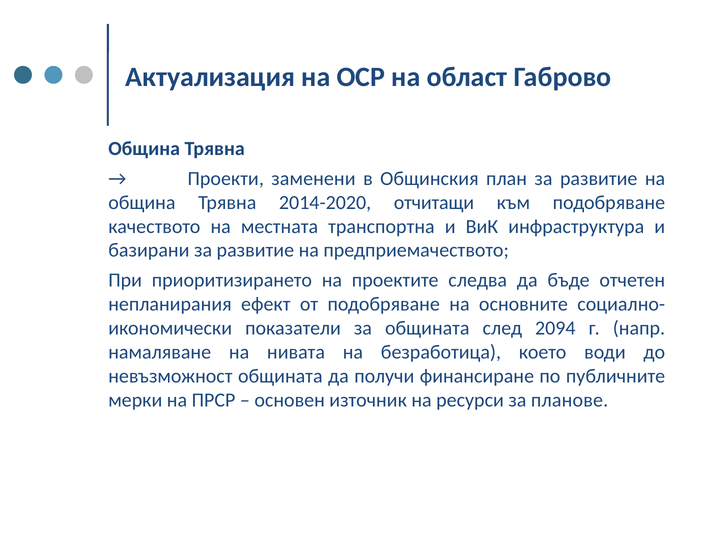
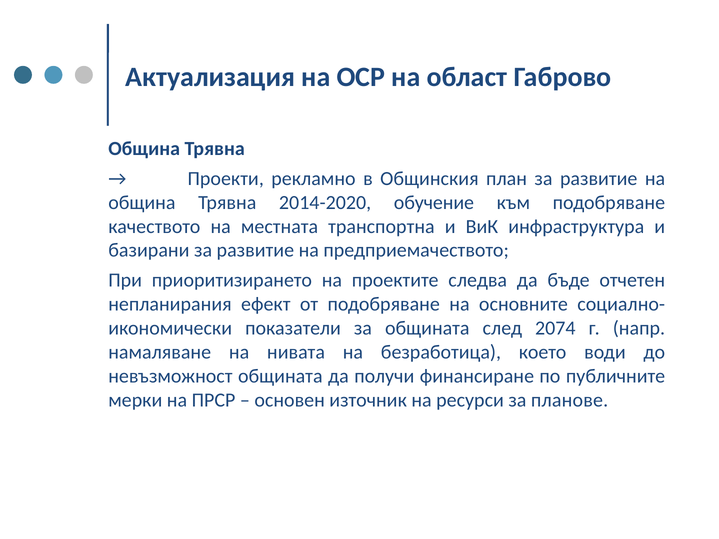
заменени: заменени -> рекламно (313, 179)
отчитащи: отчитащи -> обучение (434, 203)
2094: 2094 -> 2074 (555, 328)
